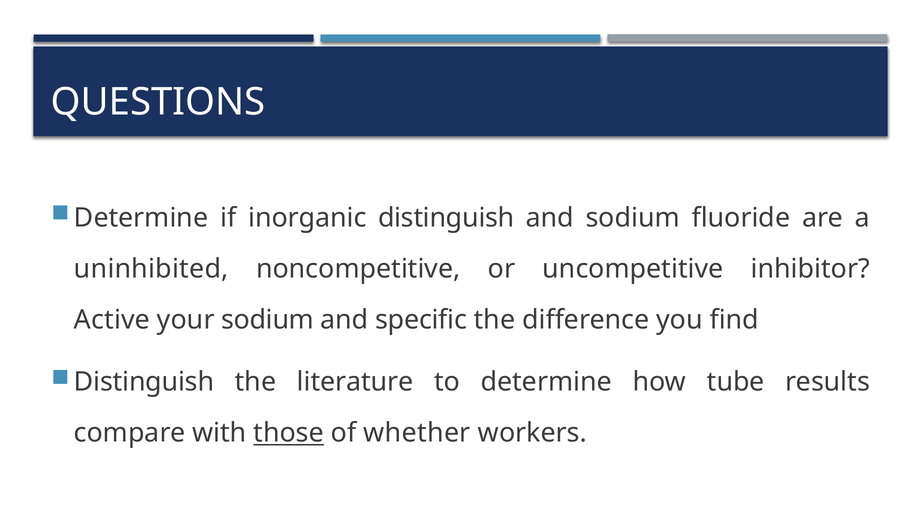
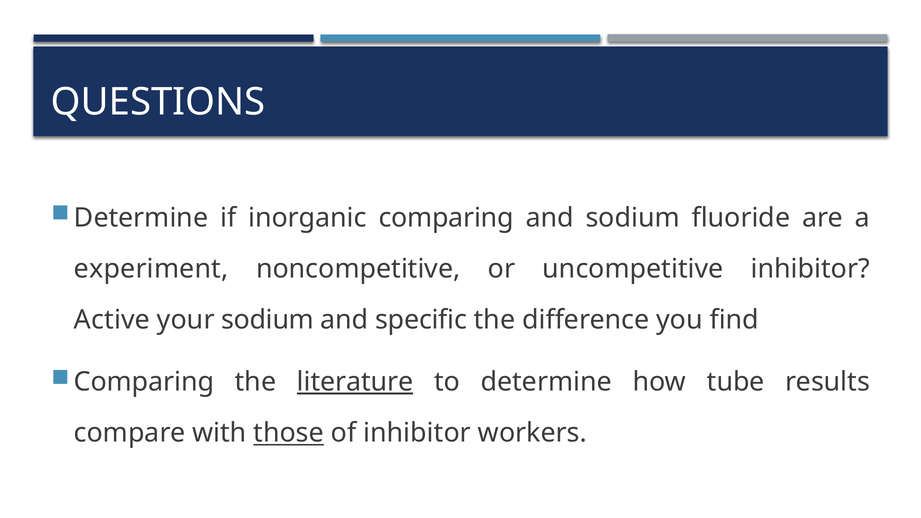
inorganic distinguish: distinguish -> comparing (446, 218)
uninhibited: uninhibited -> experiment (151, 269)
Distinguish: Distinguish -> Comparing (144, 382)
literature underline: none -> present (355, 382)
of whether: whether -> inhibitor (417, 433)
